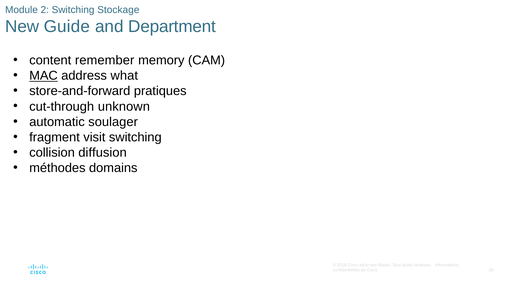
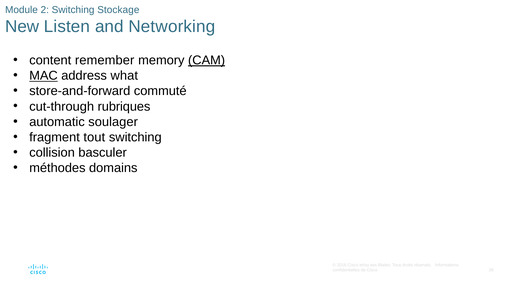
Guide: Guide -> Listen (67, 27)
Department: Department -> Networking (172, 27)
CAM underline: none -> present (207, 60)
pratiques: pratiques -> commuté (160, 91)
unknown: unknown -> rubriques (124, 107)
visit: visit -> tout (94, 137)
diffusion: diffusion -> basculer (103, 153)
